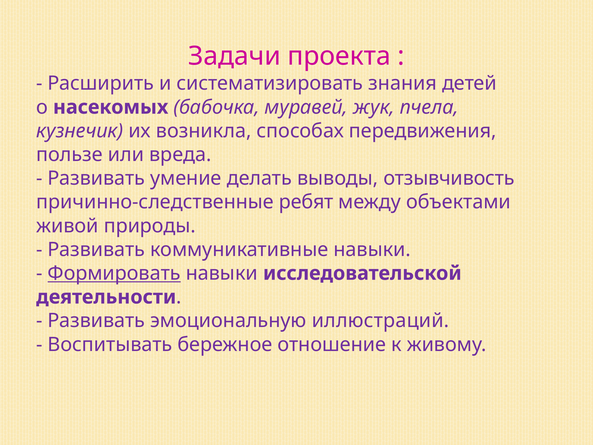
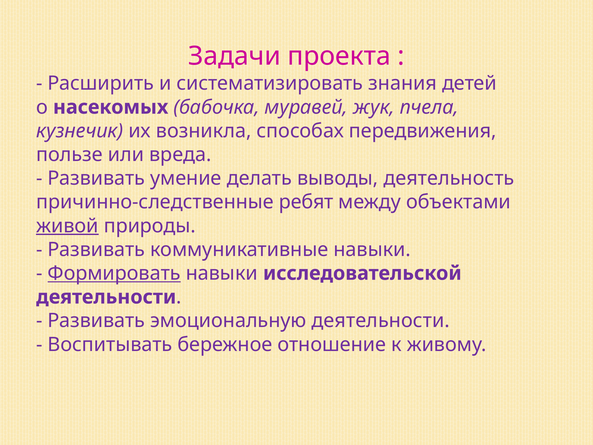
отзывчивость: отзывчивость -> деятельность (449, 178)
живой underline: none -> present (67, 226)
эмоциональную иллюстраций: иллюстраций -> деятельности (381, 321)
